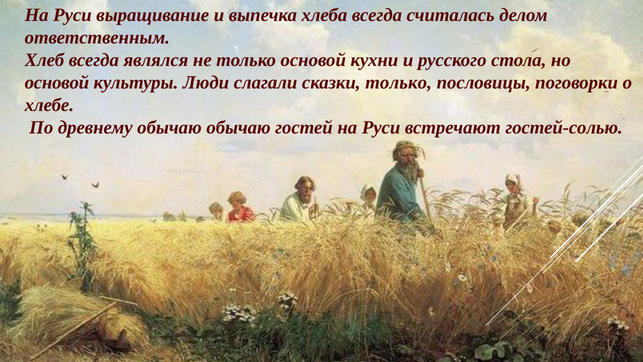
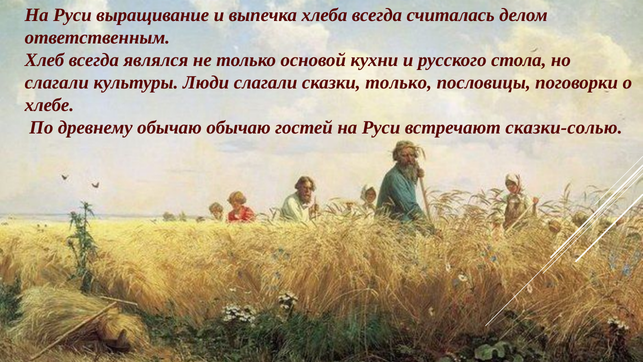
основой: основой -> слагали (57, 82)
гостей-солью: гостей-солью -> сказки-солью (564, 128)
